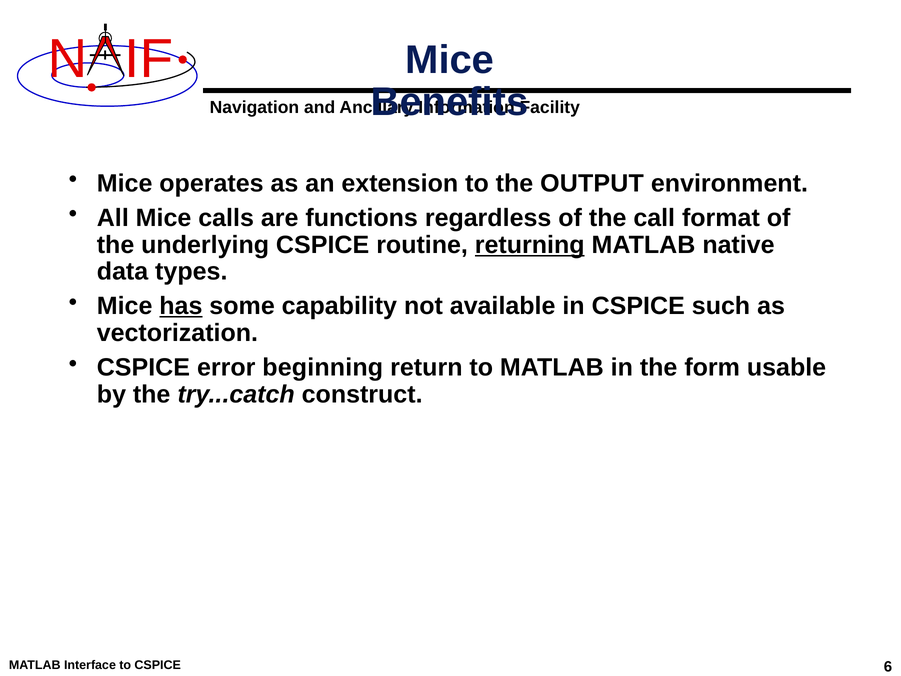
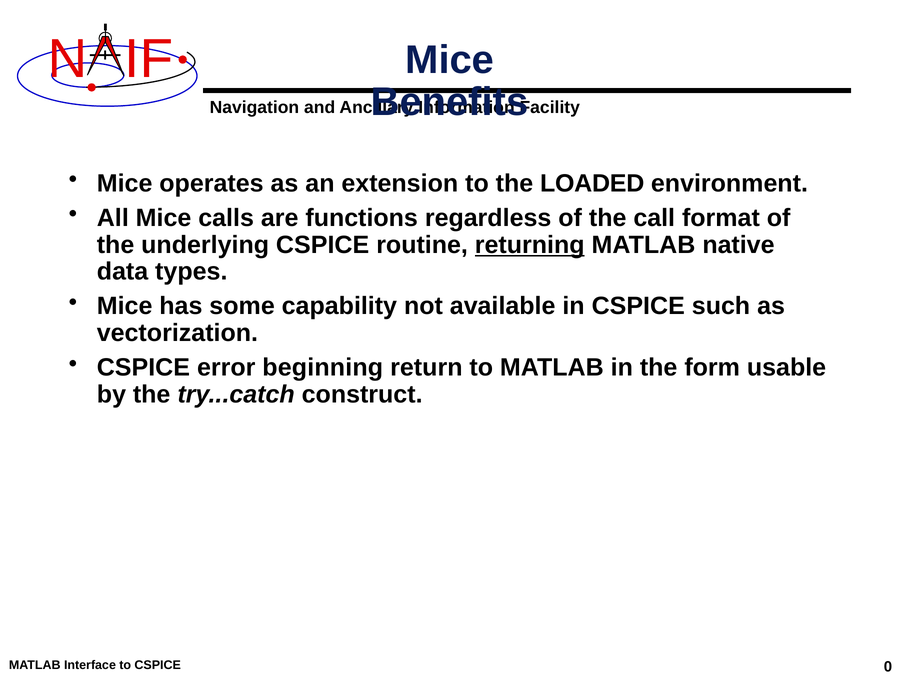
OUTPUT: OUTPUT -> LOADED (592, 183)
has underline: present -> none (181, 306)
6: 6 -> 0 (888, 667)
